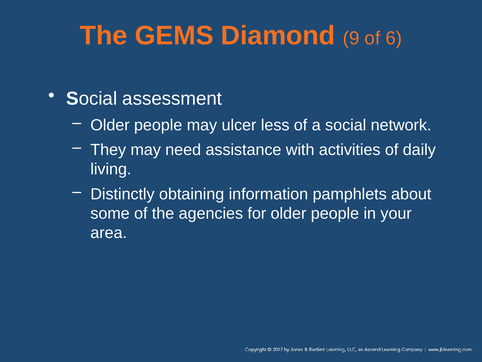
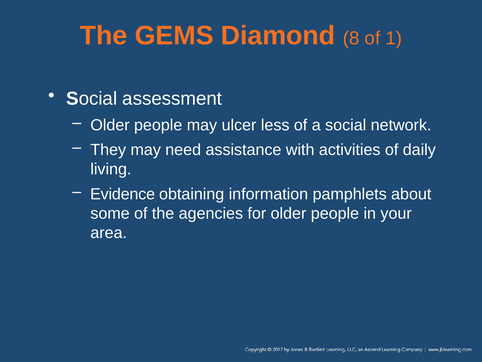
9: 9 -> 8 (351, 38)
6: 6 -> 1 (394, 38)
Distinctly: Distinctly -> Evidence (123, 194)
